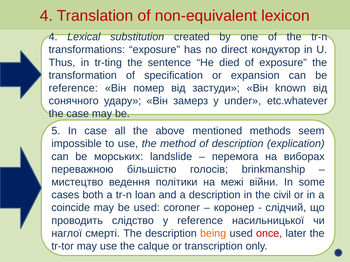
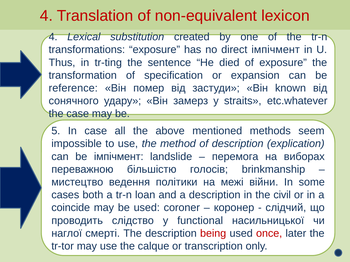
direct кондуктор: кондуктор -> імпічмент (276, 50)
under: under -> straits (243, 101)
be морських: морських -> імпічмент (119, 157)
у reference: reference -> functional (200, 221)
being colour: orange -> red (213, 234)
